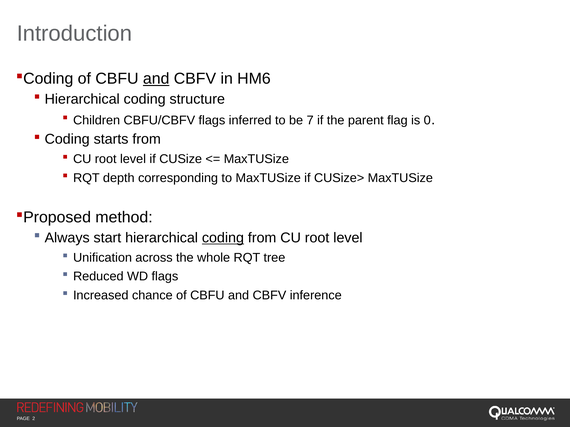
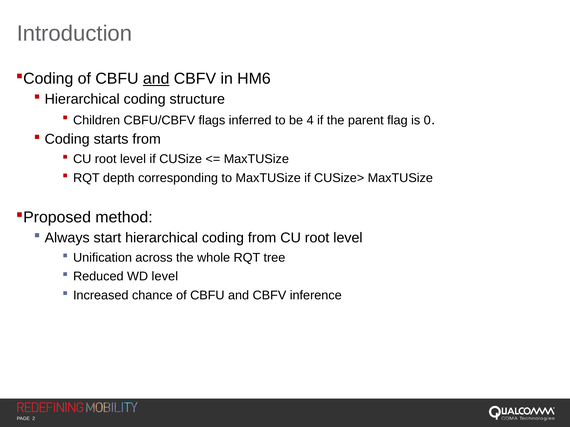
7: 7 -> 4 (310, 120)
coding underline: present -> none (223, 238)
WD flags: flags -> level (165, 277)
